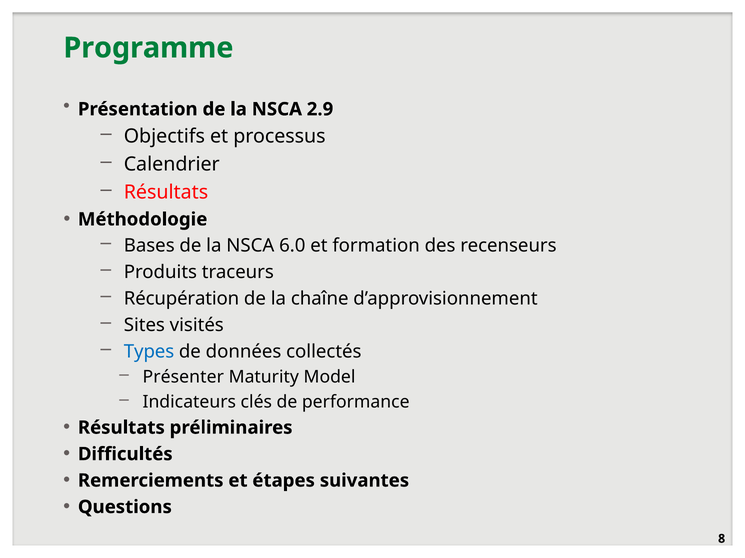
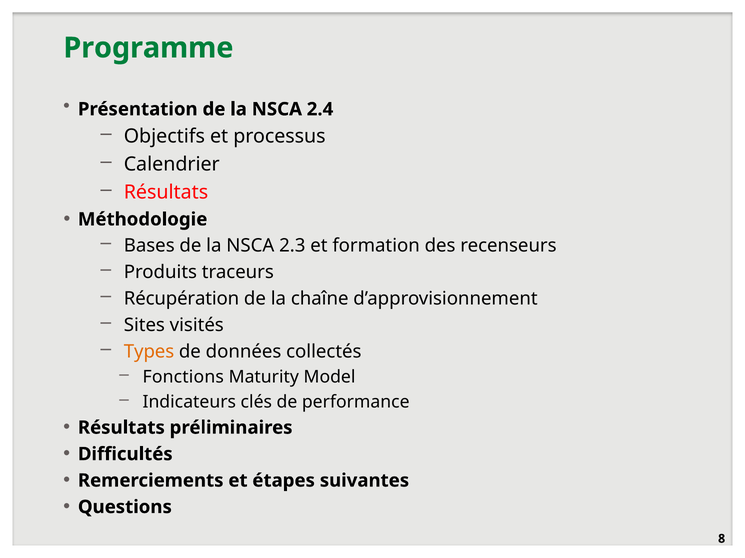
2.9: 2.9 -> 2.4 (320, 109)
6.0: 6.0 -> 2.3 (292, 246)
Types colour: blue -> orange (149, 352)
Présenter: Présenter -> Fonctions (183, 377)
